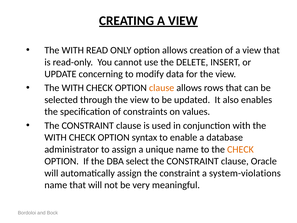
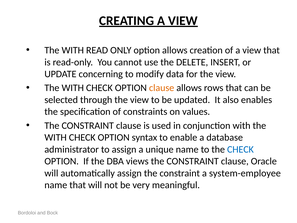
CHECK colour: orange -> blue (240, 149)
select: select -> views (137, 161)
system-violations: system-violations -> system-employee (245, 173)
